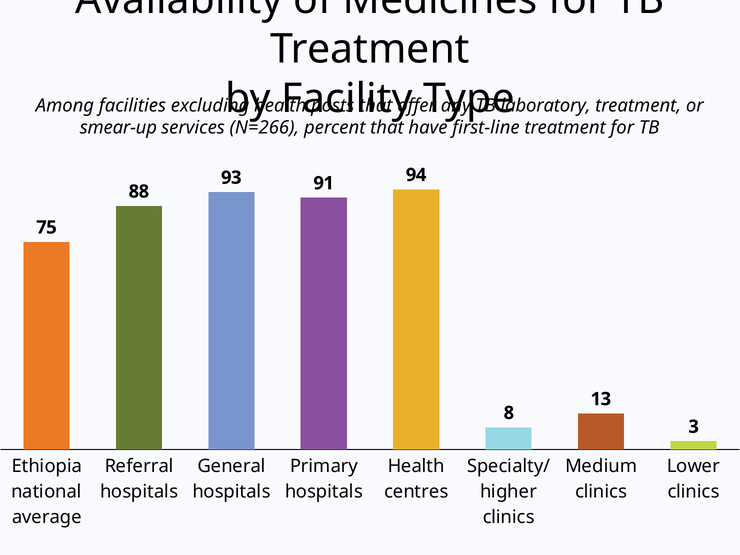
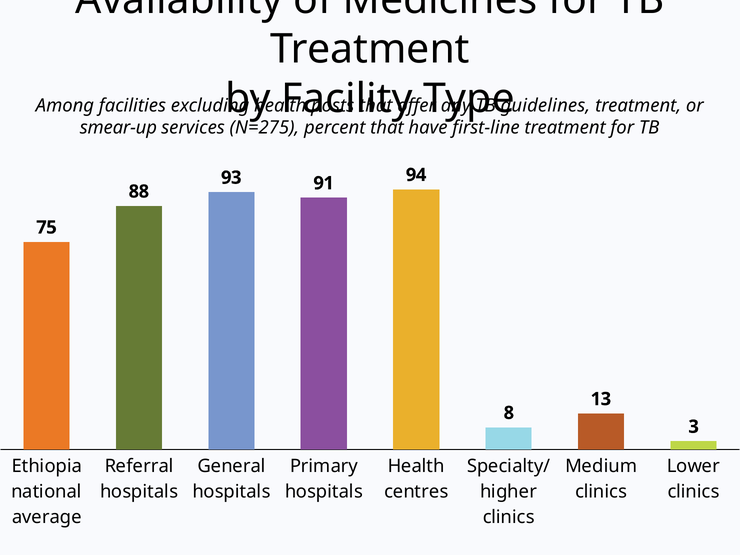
laboratory: laboratory -> guidelines (545, 106)
N=266: N=266 -> N=275 (264, 128)
